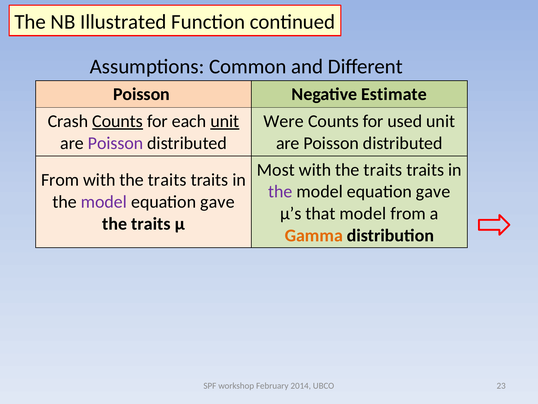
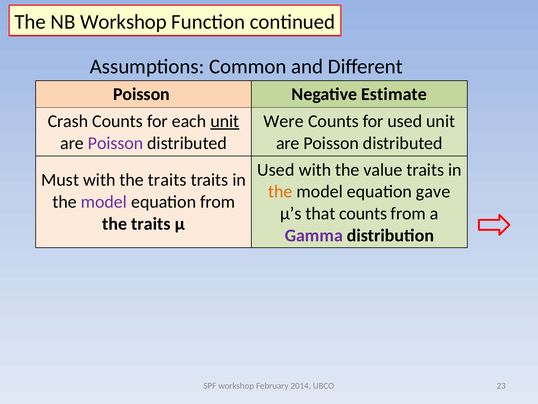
NB Illustrated: Illustrated -> Workshop (123, 22)
Counts underline: present -> none (118, 121)
Most: Most -> Used (276, 170)
traits: traits -> value (383, 170)
From: From -> Must (60, 180)
the colour: purple -> orange (280, 191)
gave: gave -> from (218, 202)
that model: model -> counts (363, 213)
Gamma colour: orange -> purple (314, 235)
